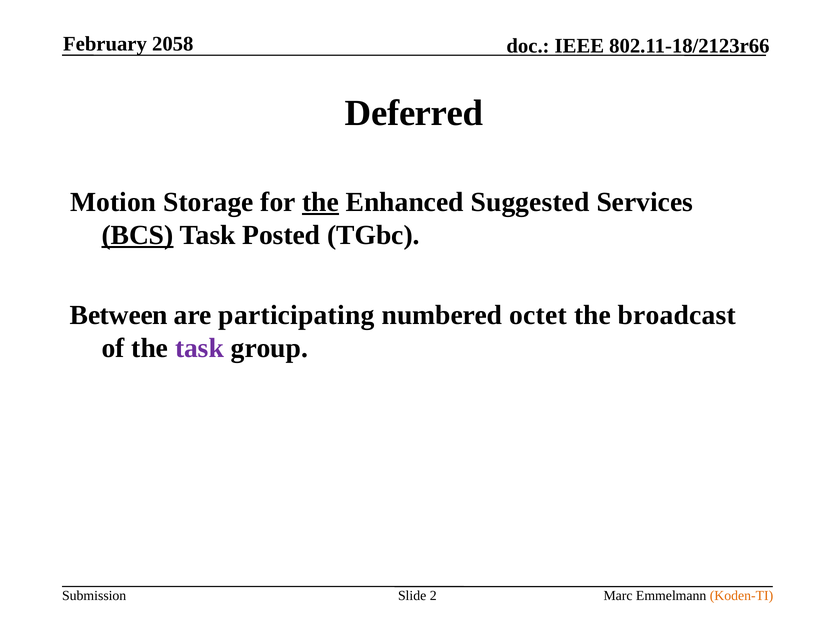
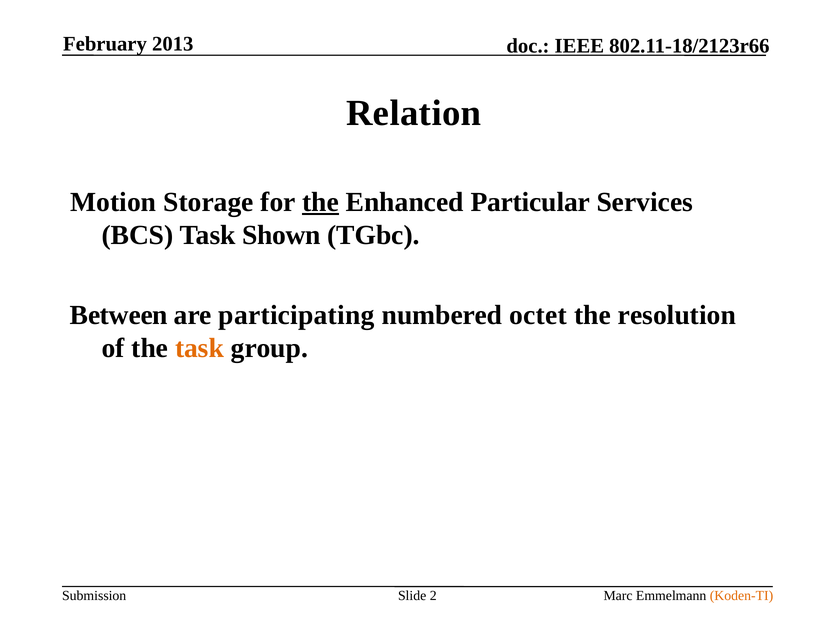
2058: 2058 -> 2013 (173, 44)
Deferred: Deferred -> Relation (414, 113)
Suggested: Suggested -> Particular (530, 202)
BCS underline: present -> none (138, 235)
Posted: Posted -> Shown (281, 235)
broadcast: broadcast -> resolution (677, 315)
task colour: purple -> orange (200, 348)
